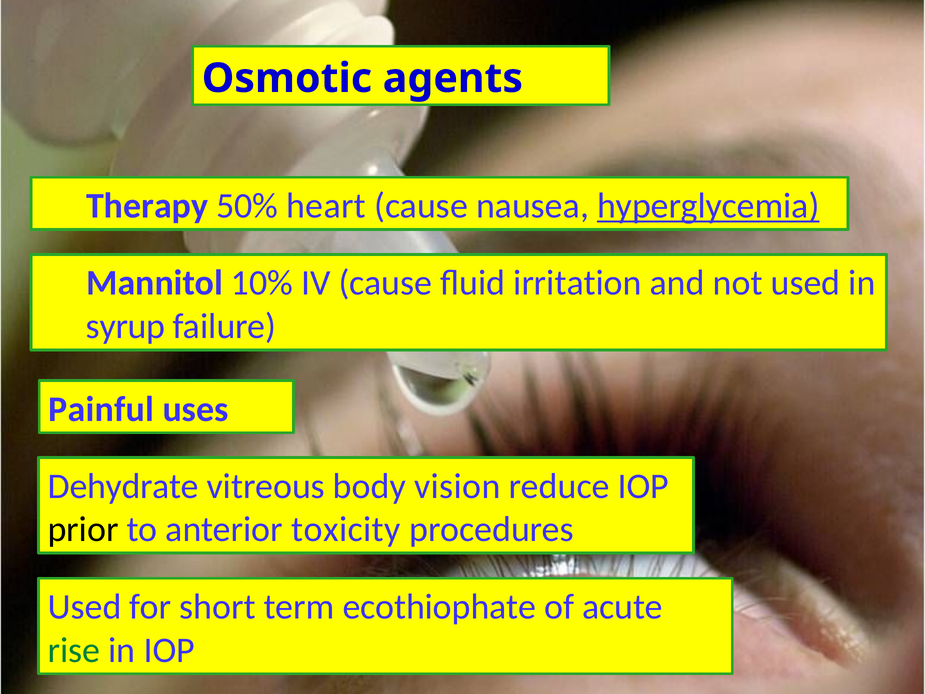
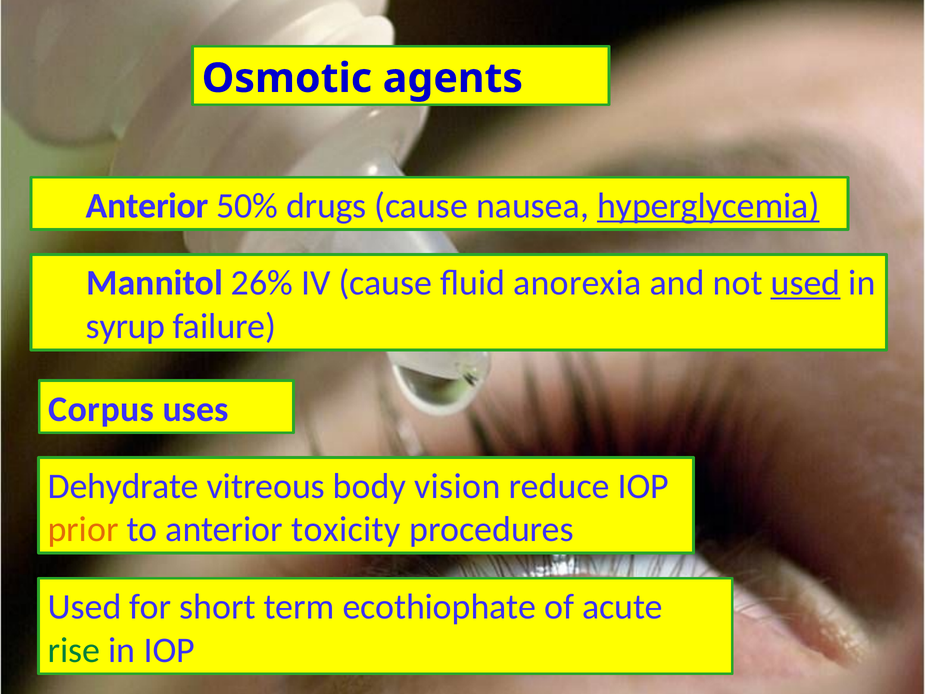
Therapy: Therapy -> Anterior (147, 206)
heart: heart -> drugs (326, 206)
10%: 10% -> 26% (262, 283)
irritation: irritation -> anorexia (577, 283)
used underline: none -> present (805, 283)
Painful: Painful -> Corpus (101, 409)
prior colour: black -> orange (83, 529)
